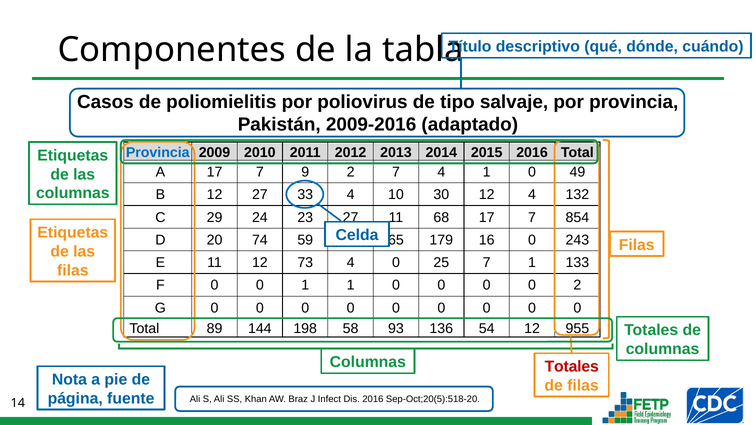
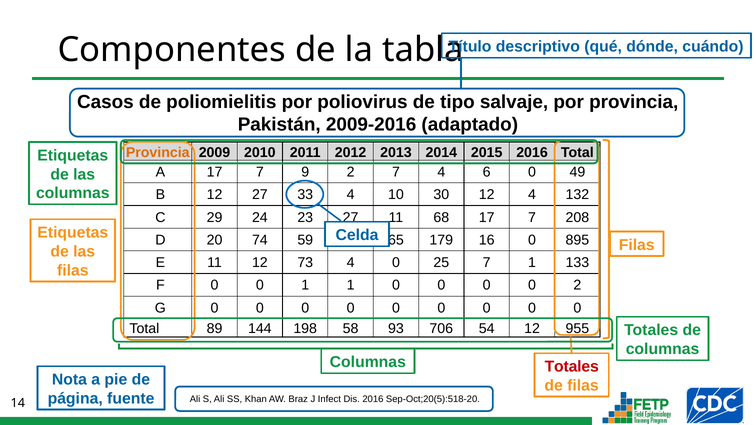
Provincia colour: blue -> orange (158, 153)
4 1: 1 -> 6 (487, 172)
854: 854 -> 208 (577, 217)
243: 243 -> 895 (577, 240)
136: 136 -> 706 (441, 329)
